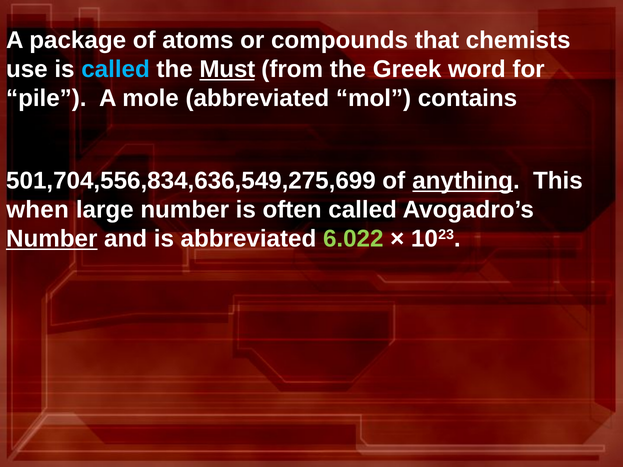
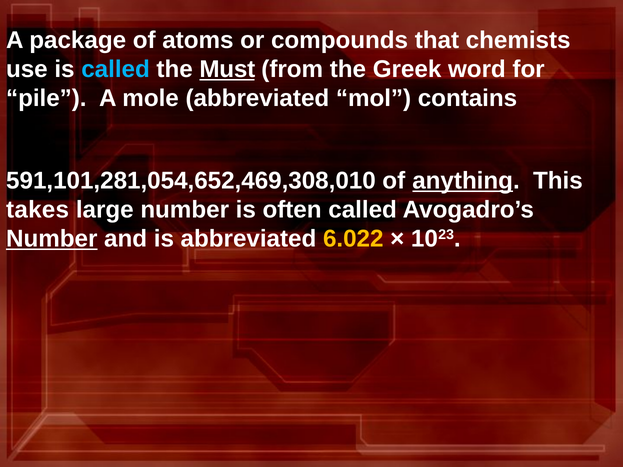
501,704,556,834,636,549,275,699: 501,704,556,834,636,549,275,699 -> 591,101,281,054,652,469,308,010 (191, 181)
when: when -> takes (38, 210)
6.022 colour: light green -> yellow (353, 239)
